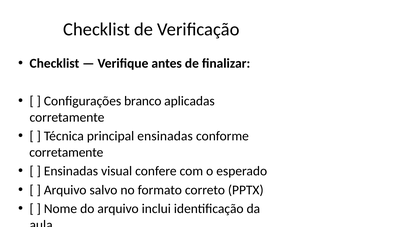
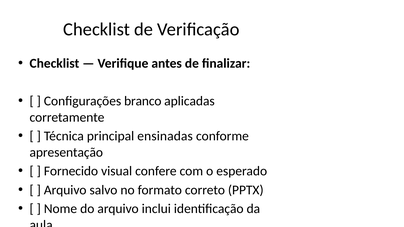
corretamente: corretamente -> apresentação (66, 152)
Ensinadas: Ensinadas -> Fornecido (71, 171)
